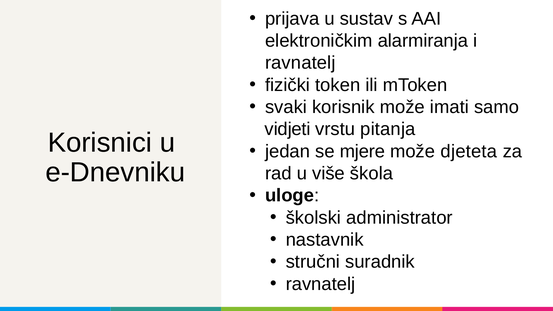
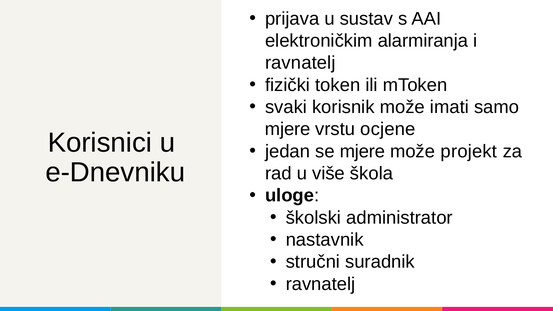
vidjeti: vidjeti -> mjere (288, 129)
pitanja: pitanja -> ocjene (388, 129)
djeteta: djeteta -> projekt (469, 151)
